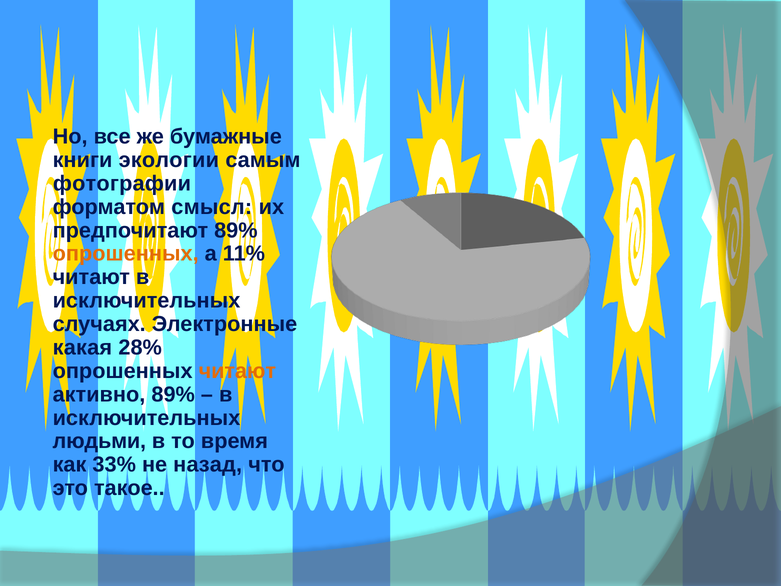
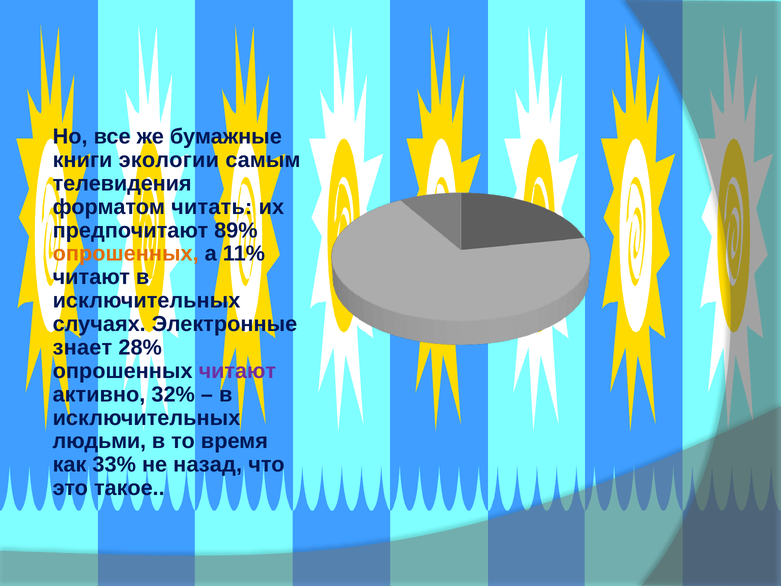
фотографии: фотографии -> телевидения (122, 183)
смысл: смысл -> читать (212, 207)
какая: какая -> знает (82, 347)
читают colour: orange -> purple (237, 371)
активно 89%: 89% -> 32% (173, 394)
